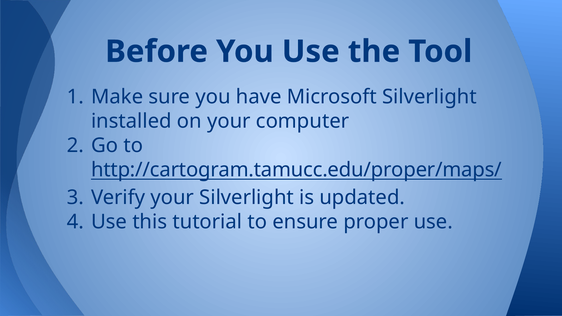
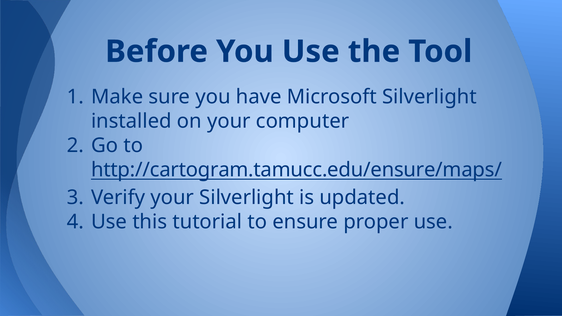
http://cartogram.tamucc.edu/proper/maps/: http://cartogram.tamucc.edu/proper/maps/ -> http://cartogram.tamucc.edu/ensure/maps/ (296, 170)
